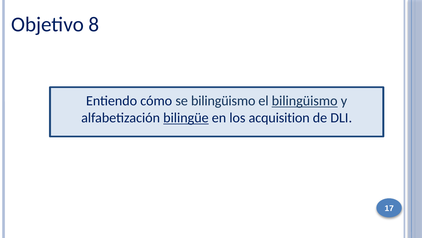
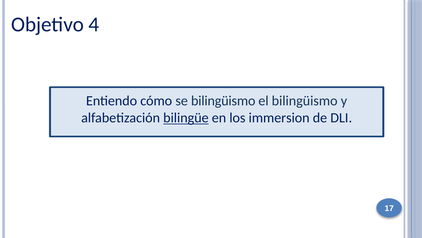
8: 8 -> 4 (94, 25)
bilingüismo underline: present -> none (305, 101)
acquisition: acquisition -> immersion (279, 118)
